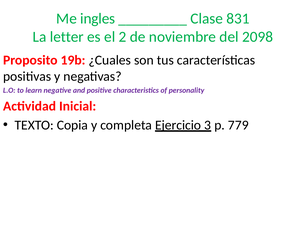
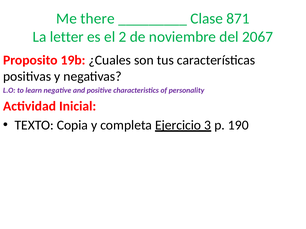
ingles: ingles -> there (98, 19)
831: 831 -> 871 (238, 19)
2098: 2098 -> 2067 (258, 37)
779: 779 -> 190 (238, 125)
